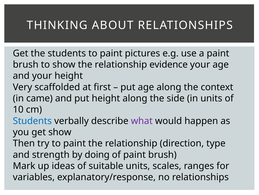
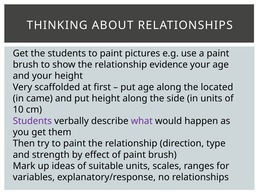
context: context -> located (217, 87)
Students colour: blue -> purple (32, 120)
get show: show -> them (60, 132)
doing: doing -> effect (97, 154)
